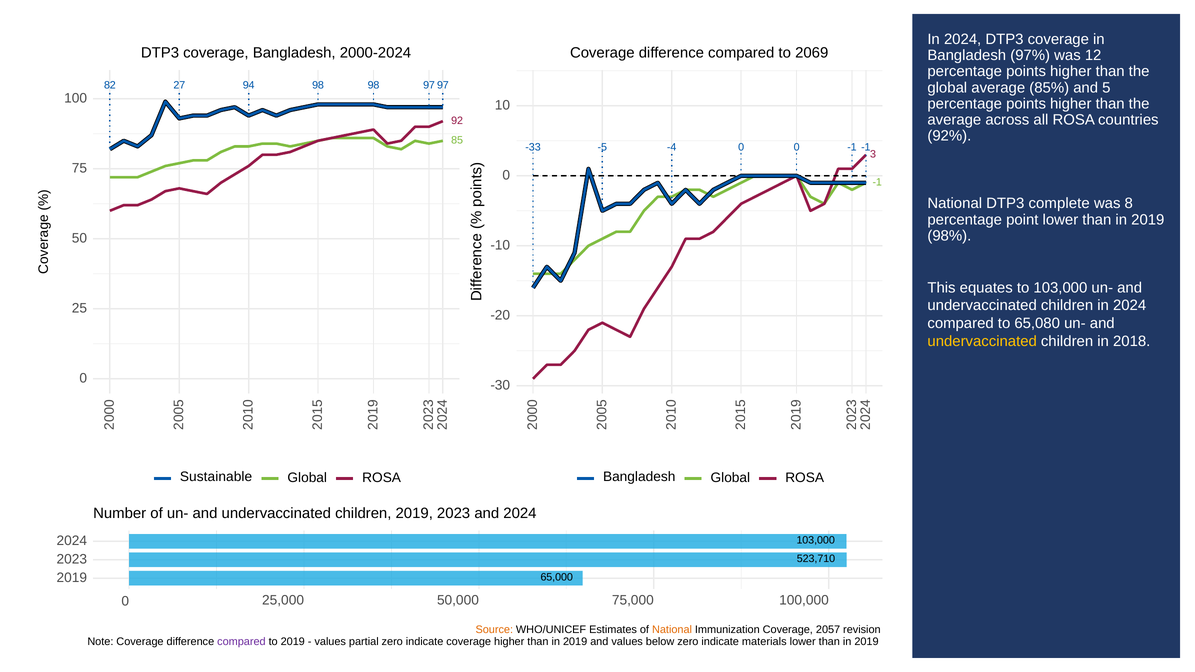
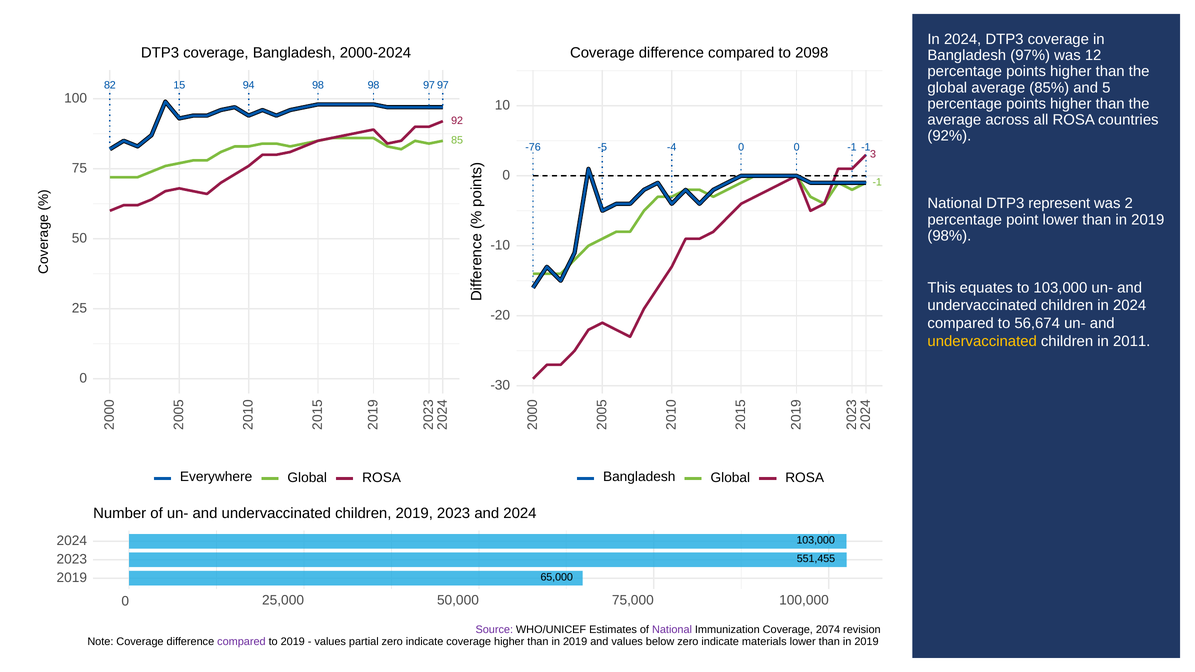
2069: 2069 -> 2098 (812, 53)
27: 27 -> 15 (179, 85)
-33: -33 -> -76 (533, 147)
complete: complete -> represent (1059, 204)
was 8: 8 -> 2 (1129, 204)
65,080: 65,080 -> 56,674 (1037, 324)
2018: 2018 -> 2011 (1132, 342)
Sustainable: Sustainable -> Everywhere (216, 477)
523,710: 523,710 -> 551,455 (816, 559)
Source colour: orange -> purple (494, 630)
National colour: orange -> purple (672, 630)
2057: 2057 -> 2074 (828, 630)
